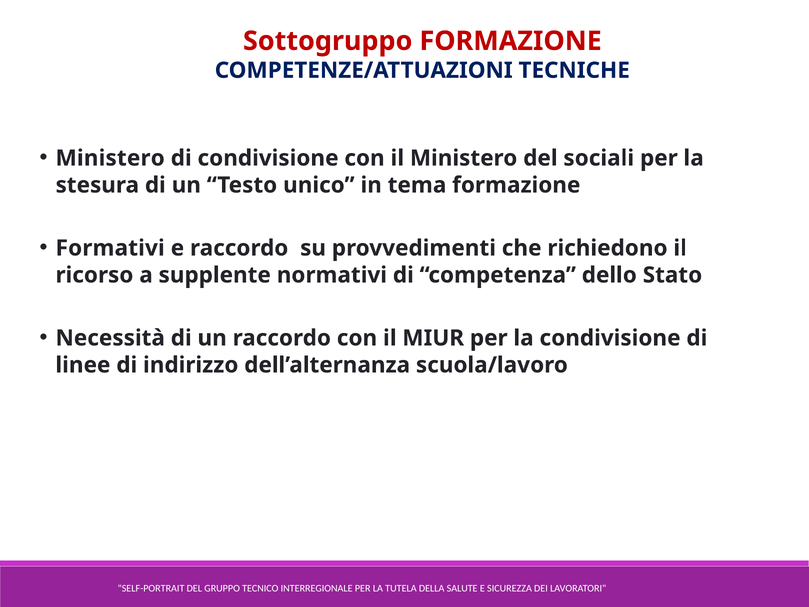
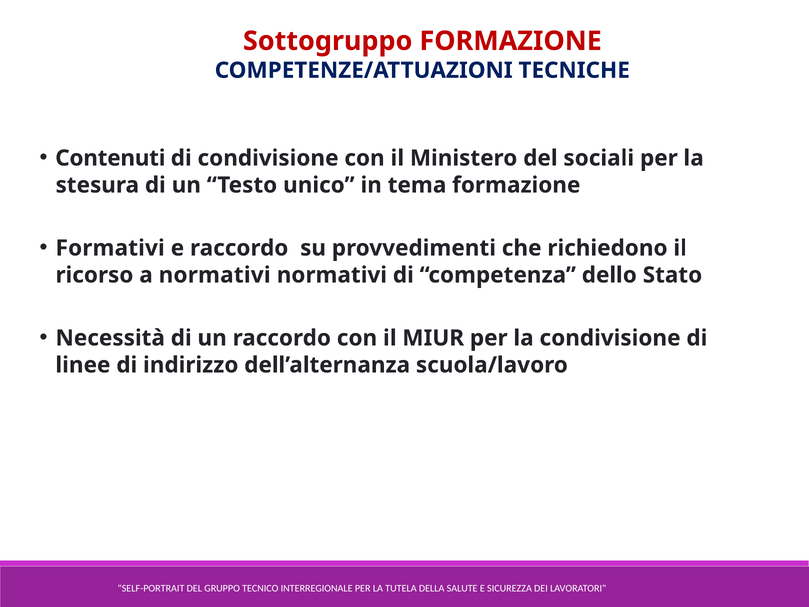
Ministero: Ministero -> Contenuti (110, 158)
a supplente: supplente -> normativi (215, 275)
